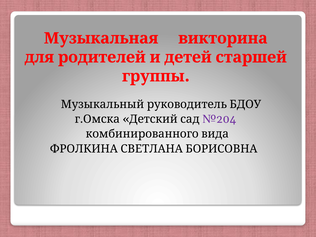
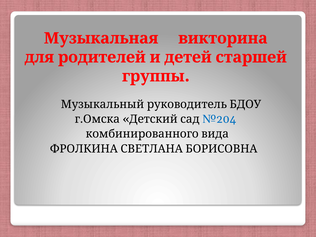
№204 colour: purple -> blue (219, 119)
